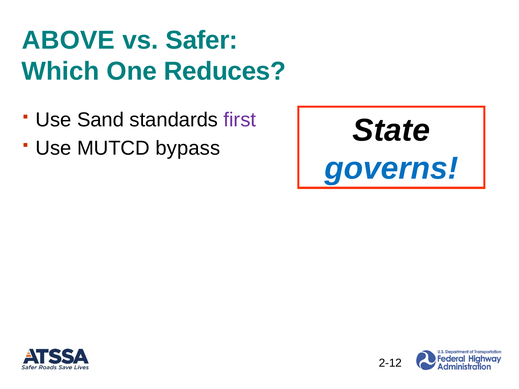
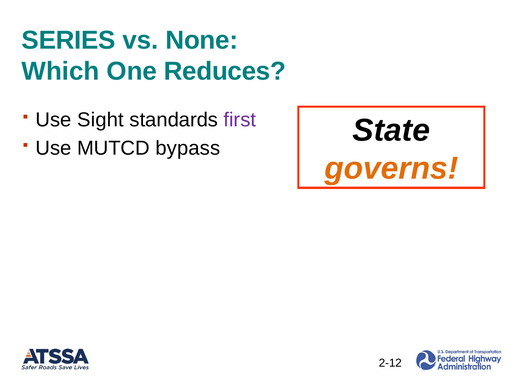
ABOVE: ABOVE -> SERIES (69, 40)
Safer: Safer -> None (202, 40)
Sand: Sand -> Sight (100, 120)
governs colour: blue -> orange (391, 169)
